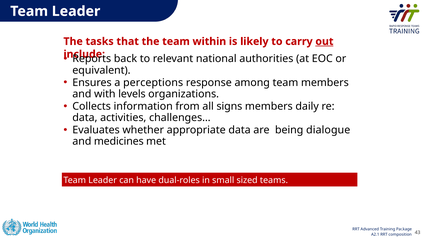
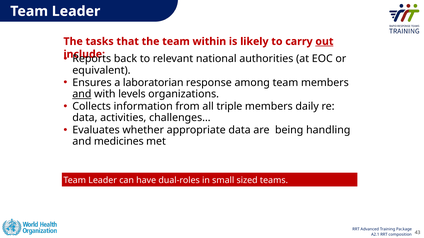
perceptions: perceptions -> laboratorian (153, 83)
and underline: none -> present (82, 94)
signs: signs -> triple (229, 106)
dialogue: dialogue -> handling (328, 130)
